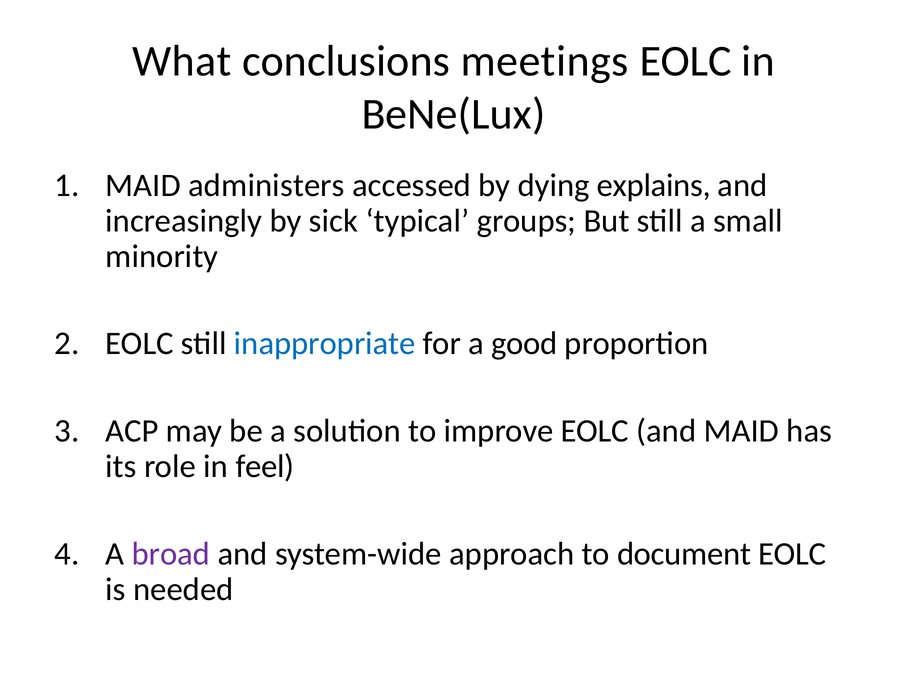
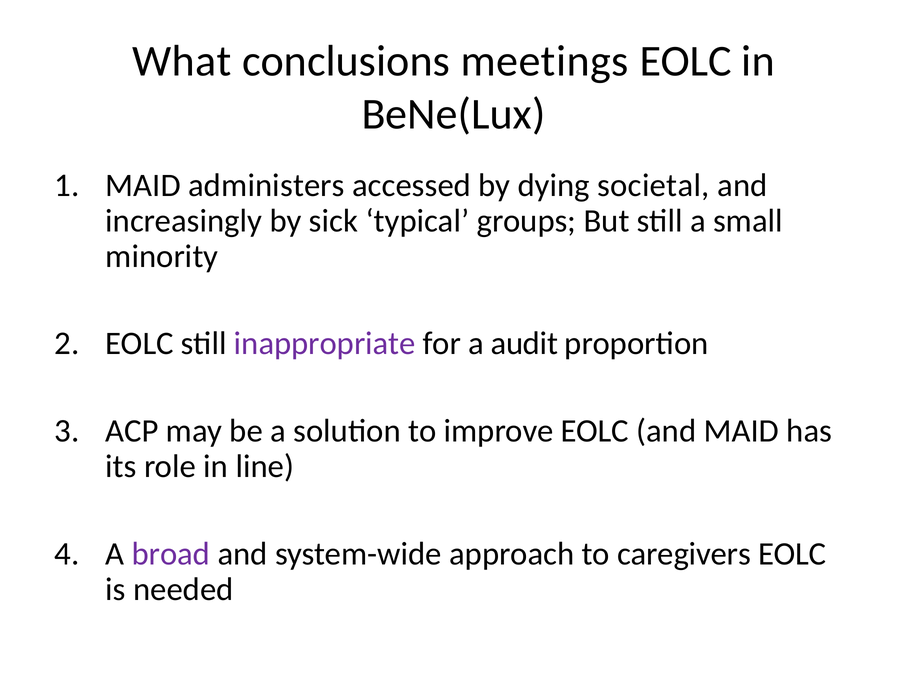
explains: explains -> societal (653, 185)
inappropriate colour: blue -> purple (325, 343)
good: good -> audit (524, 343)
feel: feel -> line (265, 466)
document: document -> caregivers (684, 553)
